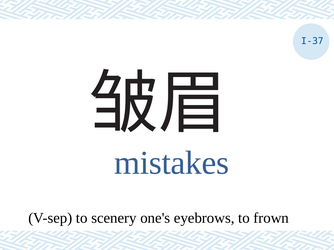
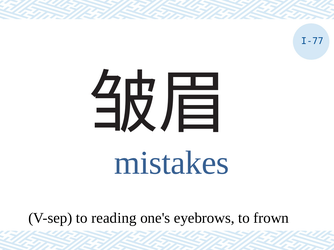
I-37: I-37 -> I-77 (312, 41)
scenery: scenery -> reading (114, 218)
